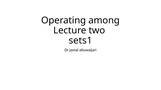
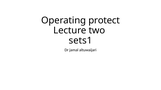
among: among -> protect (104, 20)
